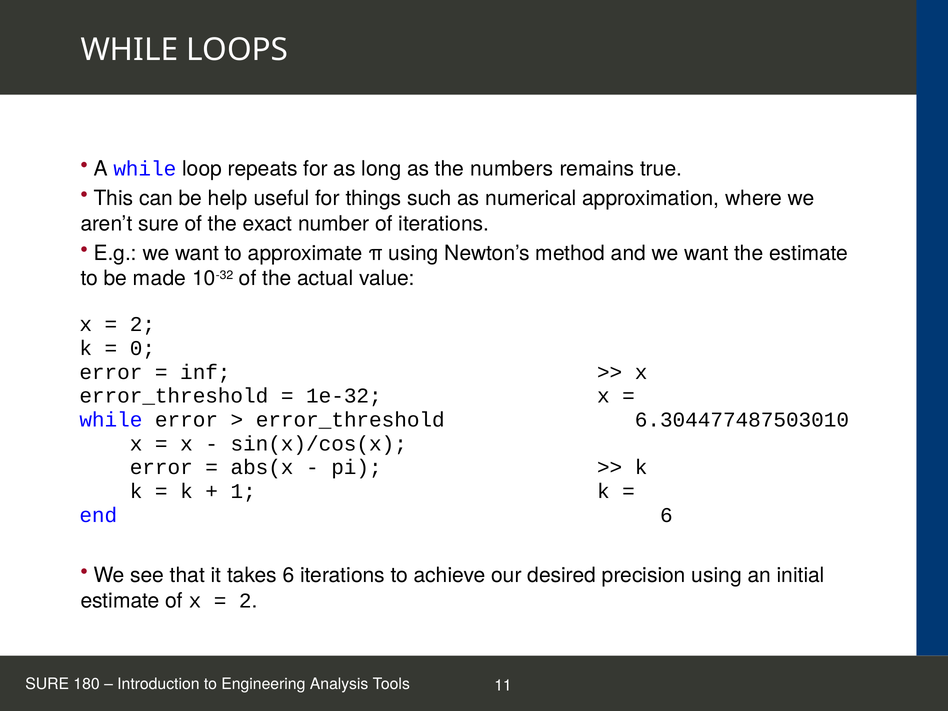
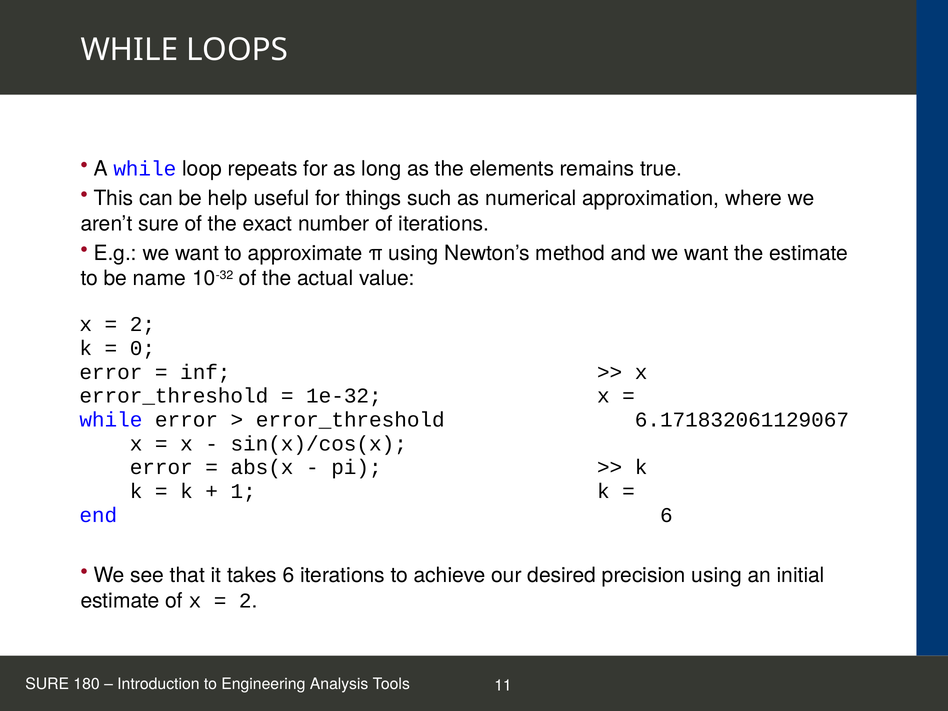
numbers: numbers -> elements (512, 169)
made: made -> name (159, 278)
6.304477487503010: 6.304477487503010 -> 6.171832061129067 (742, 420)
